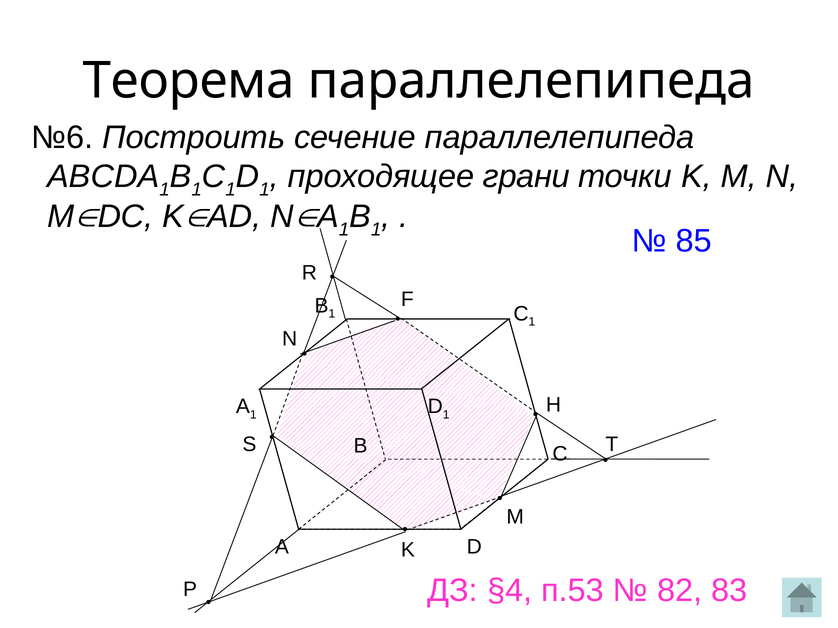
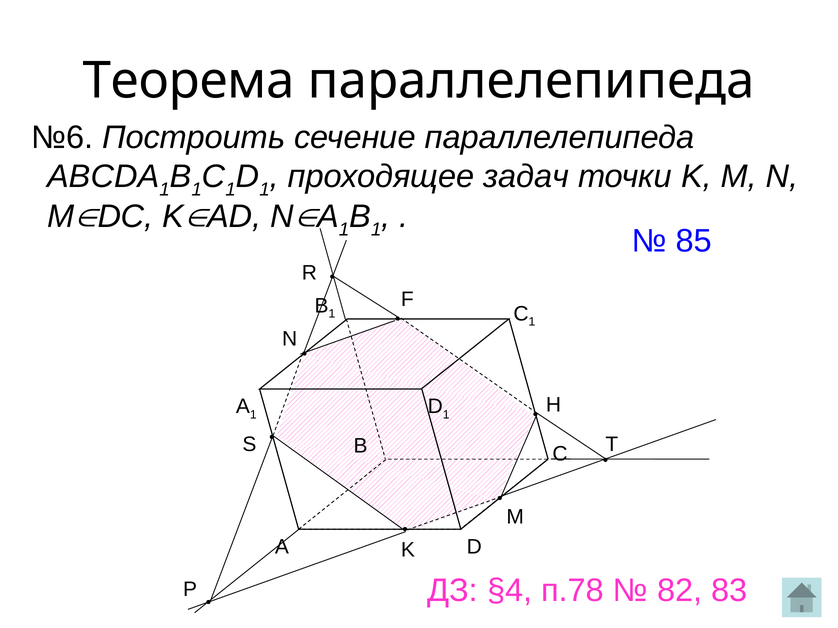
грани: грани -> задач (526, 177)
п.53: п.53 -> п.78 (573, 591)
